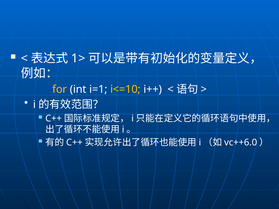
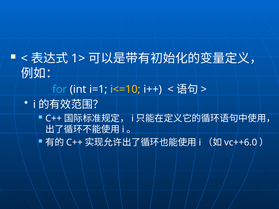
for colour: yellow -> light blue (60, 89)
